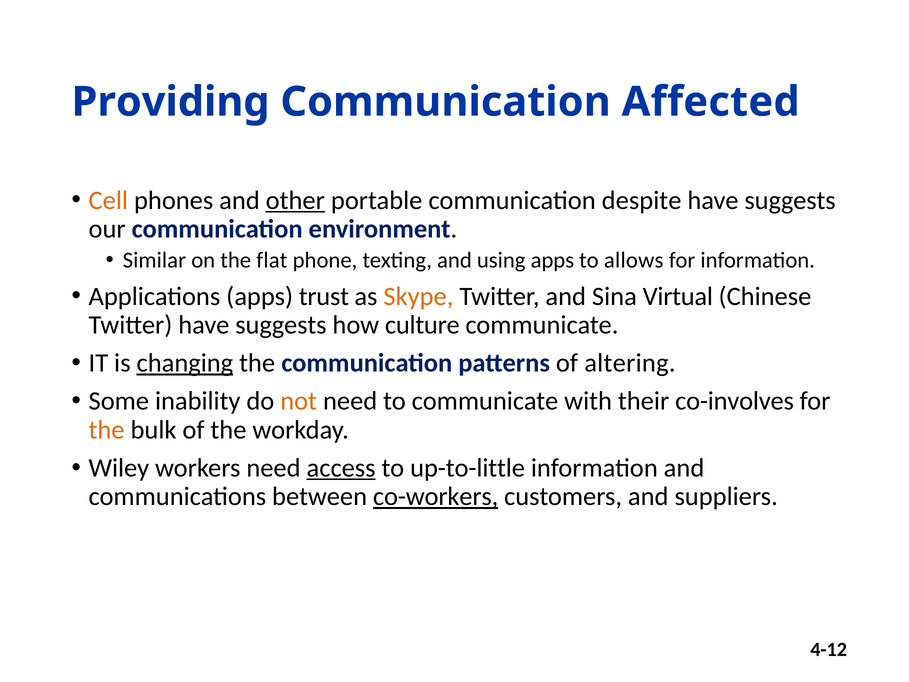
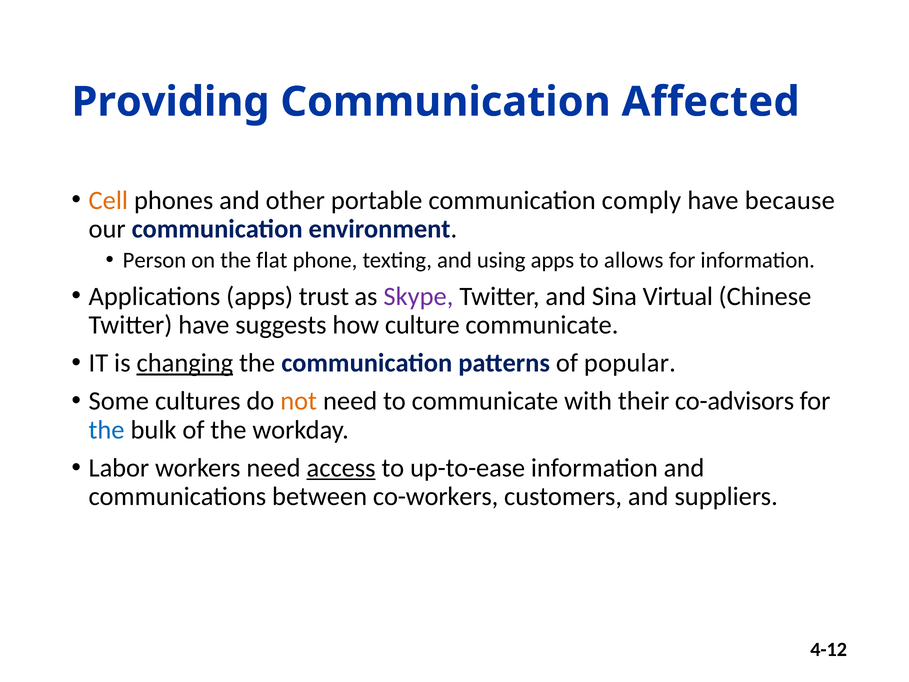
other underline: present -> none (295, 200)
despite: despite -> comply (641, 200)
suggests: suggests -> because (790, 200)
Similar: Similar -> Person (154, 260)
Skype colour: orange -> purple (418, 296)
altering: altering -> popular (630, 363)
inability: inability -> cultures (198, 401)
co-involves: co-involves -> co-advisors (735, 401)
the colour: orange -> blue (107, 430)
Wiley: Wiley -> Labor (119, 468)
up-to-little: up-to-little -> up-to-ease (468, 468)
co-workers underline: present -> none (436, 496)
